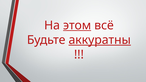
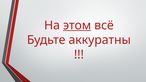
аккуратны underline: present -> none (100, 40)
